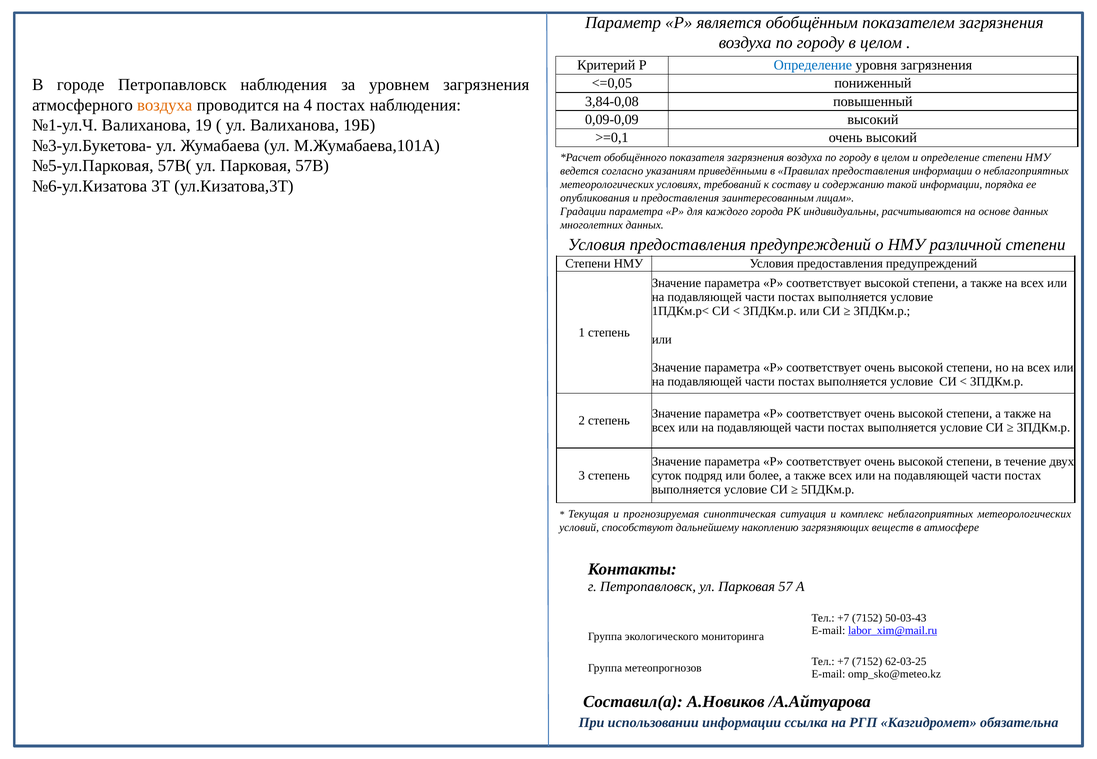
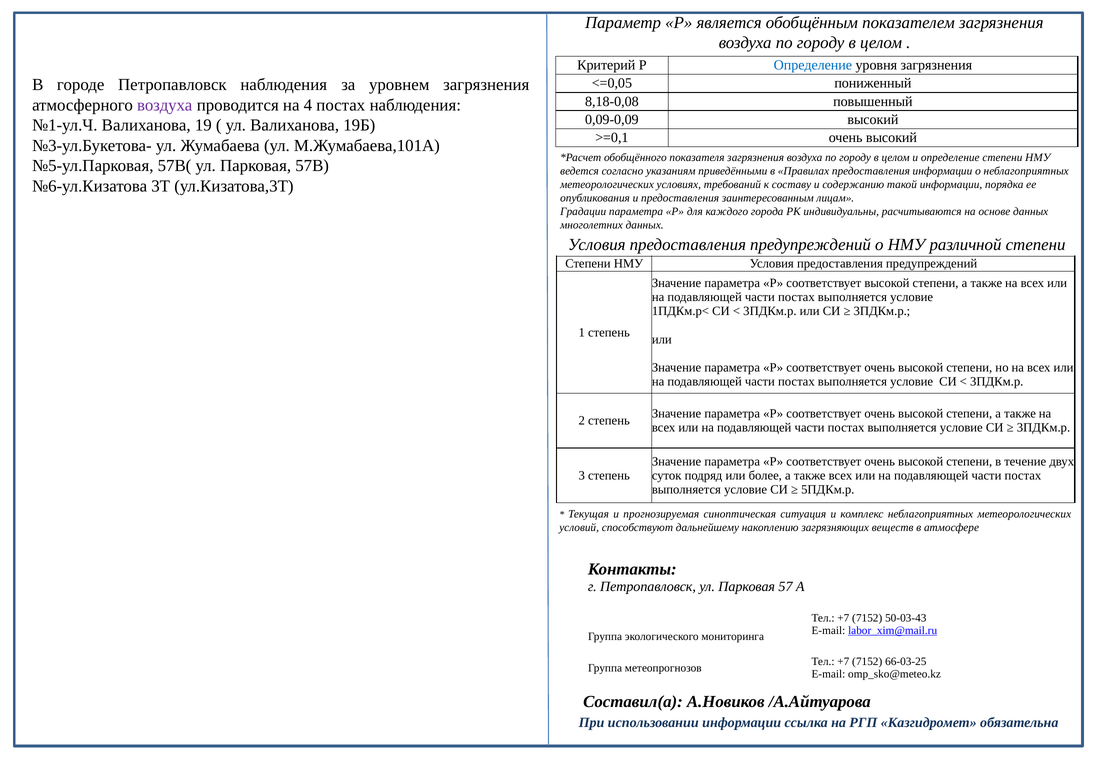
3,84-0,08: 3,84-0,08 -> 8,18-0,08 (612, 101)
воздуха colour: orange -> purple (165, 105)
62-03-25: 62-03-25 -> 66-03-25 (906, 662)
